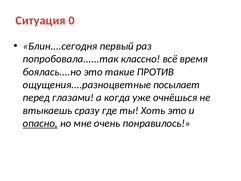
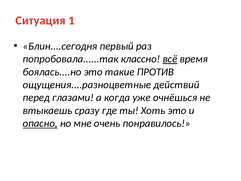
0: 0 -> 1 (72, 21)
всё underline: none -> present (170, 59)
посылает: посылает -> действий (176, 85)
